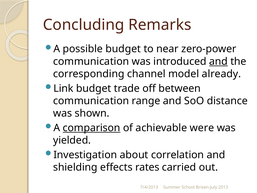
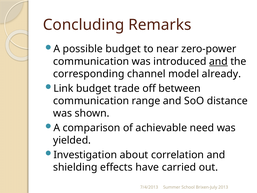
comparison underline: present -> none (92, 128)
were: were -> need (202, 128)
rates: rates -> have (147, 167)
